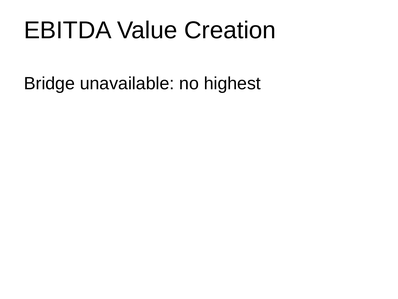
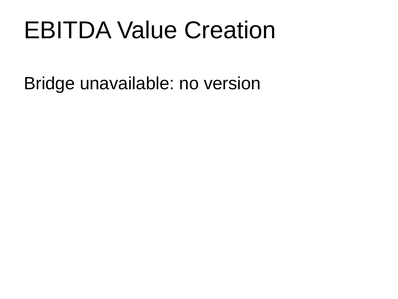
highest: highest -> version (232, 83)
